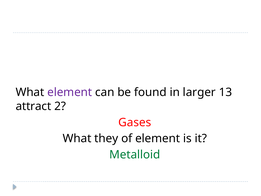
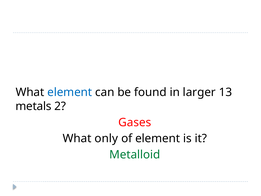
element colour: purple -> blue (70, 92)
attract: attract -> metals (33, 106)
they: they -> only (106, 138)
